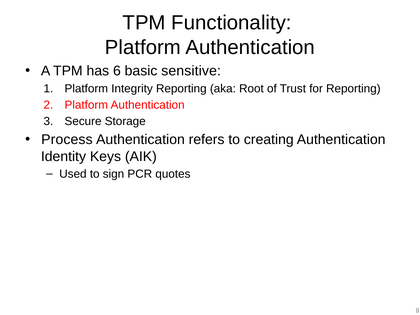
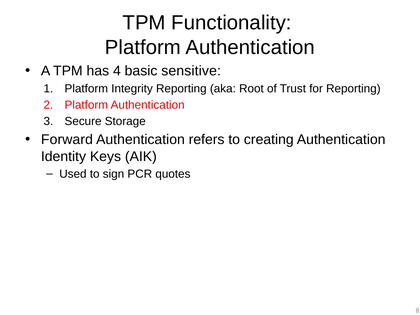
6: 6 -> 4 (117, 71)
Process: Process -> Forward (67, 140)
